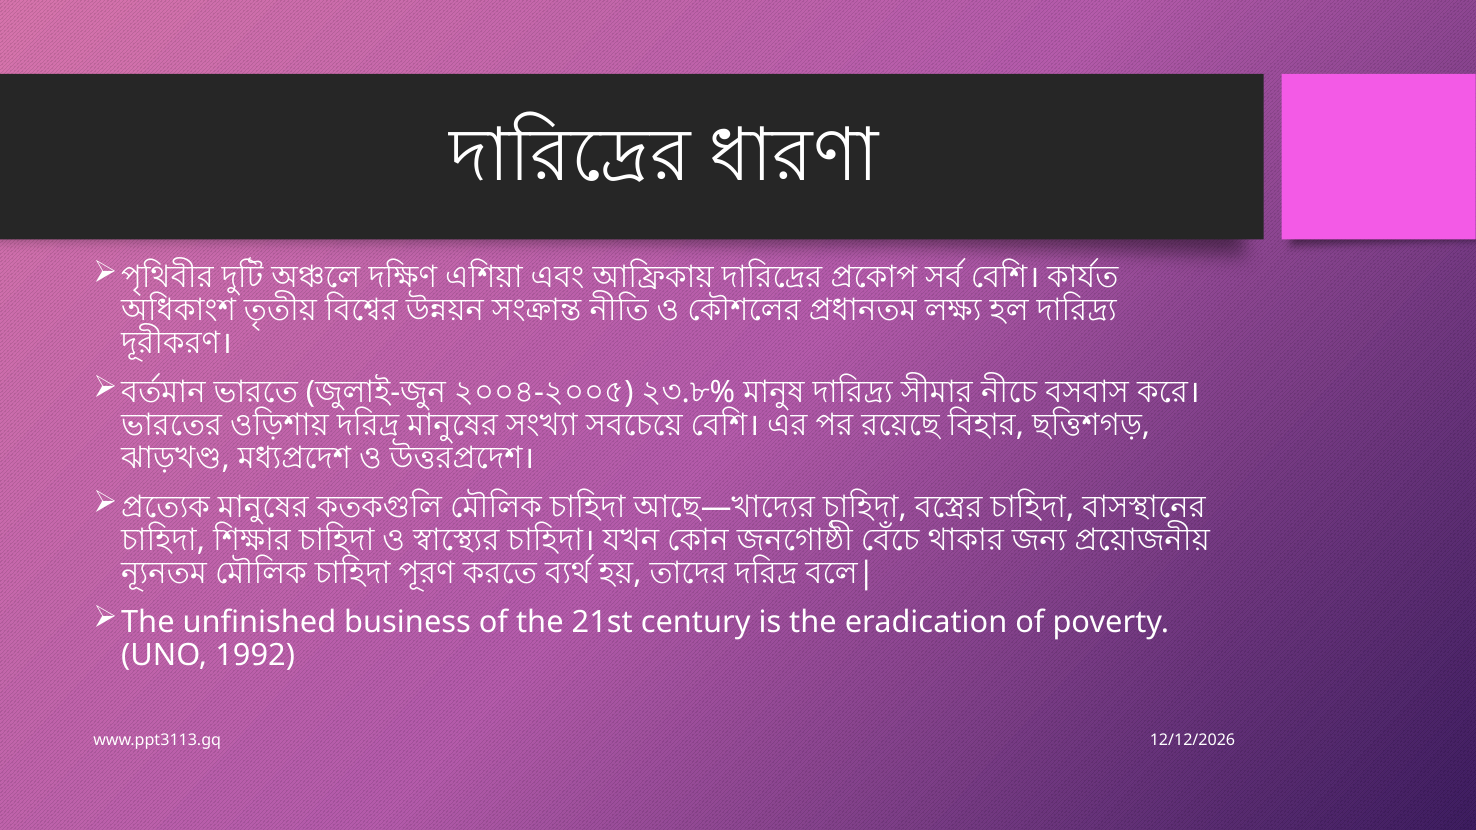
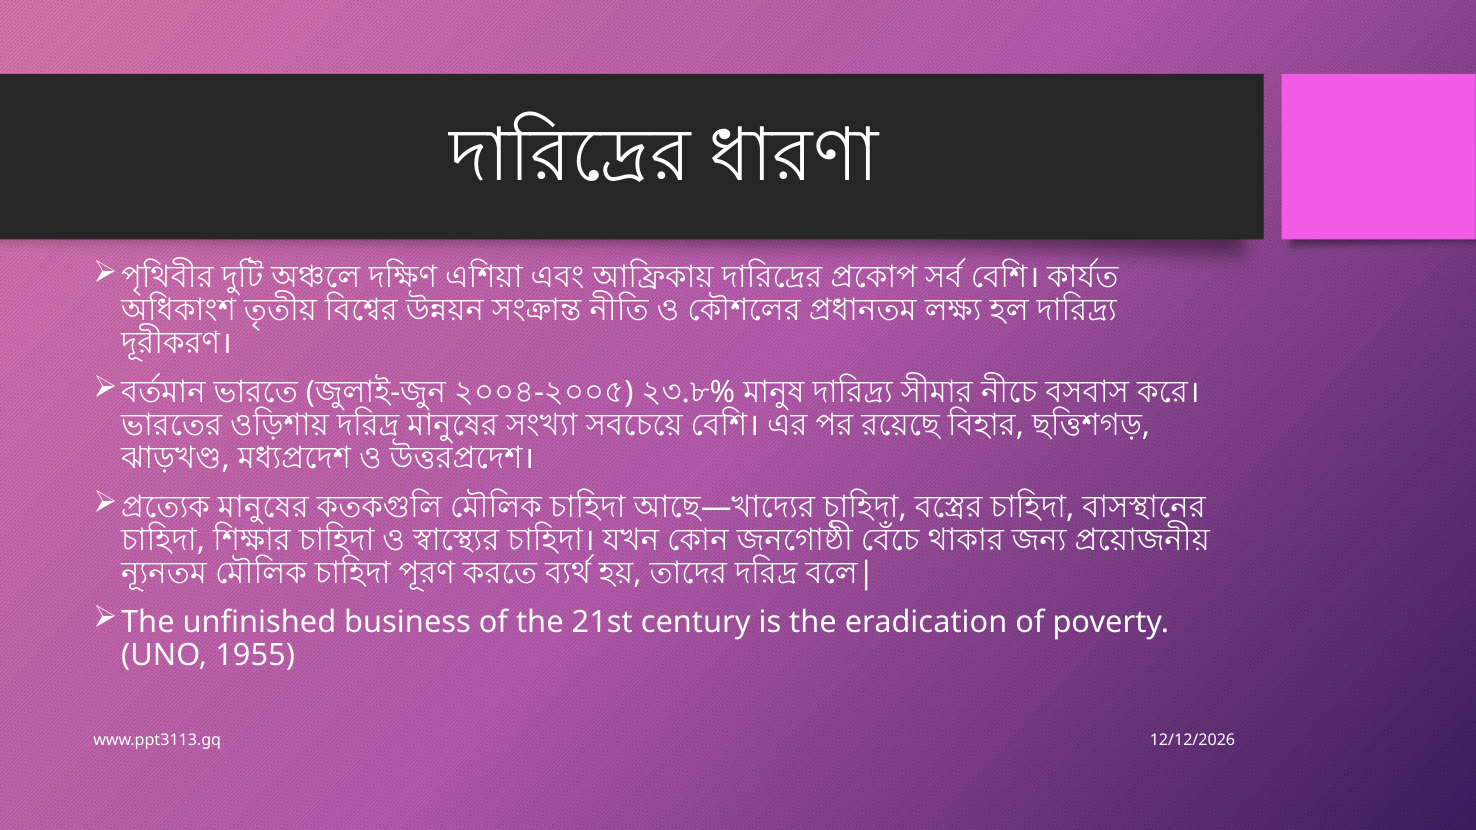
1992: 1992 -> 1955 (255, 655)
